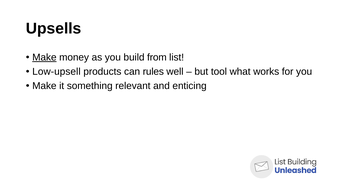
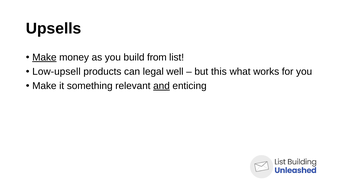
rules: rules -> legal (153, 72)
tool: tool -> this (219, 72)
and underline: none -> present (162, 86)
